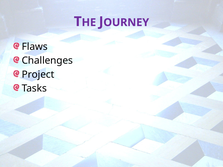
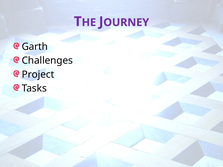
Flaws: Flaws -> Garth (35, 47)
